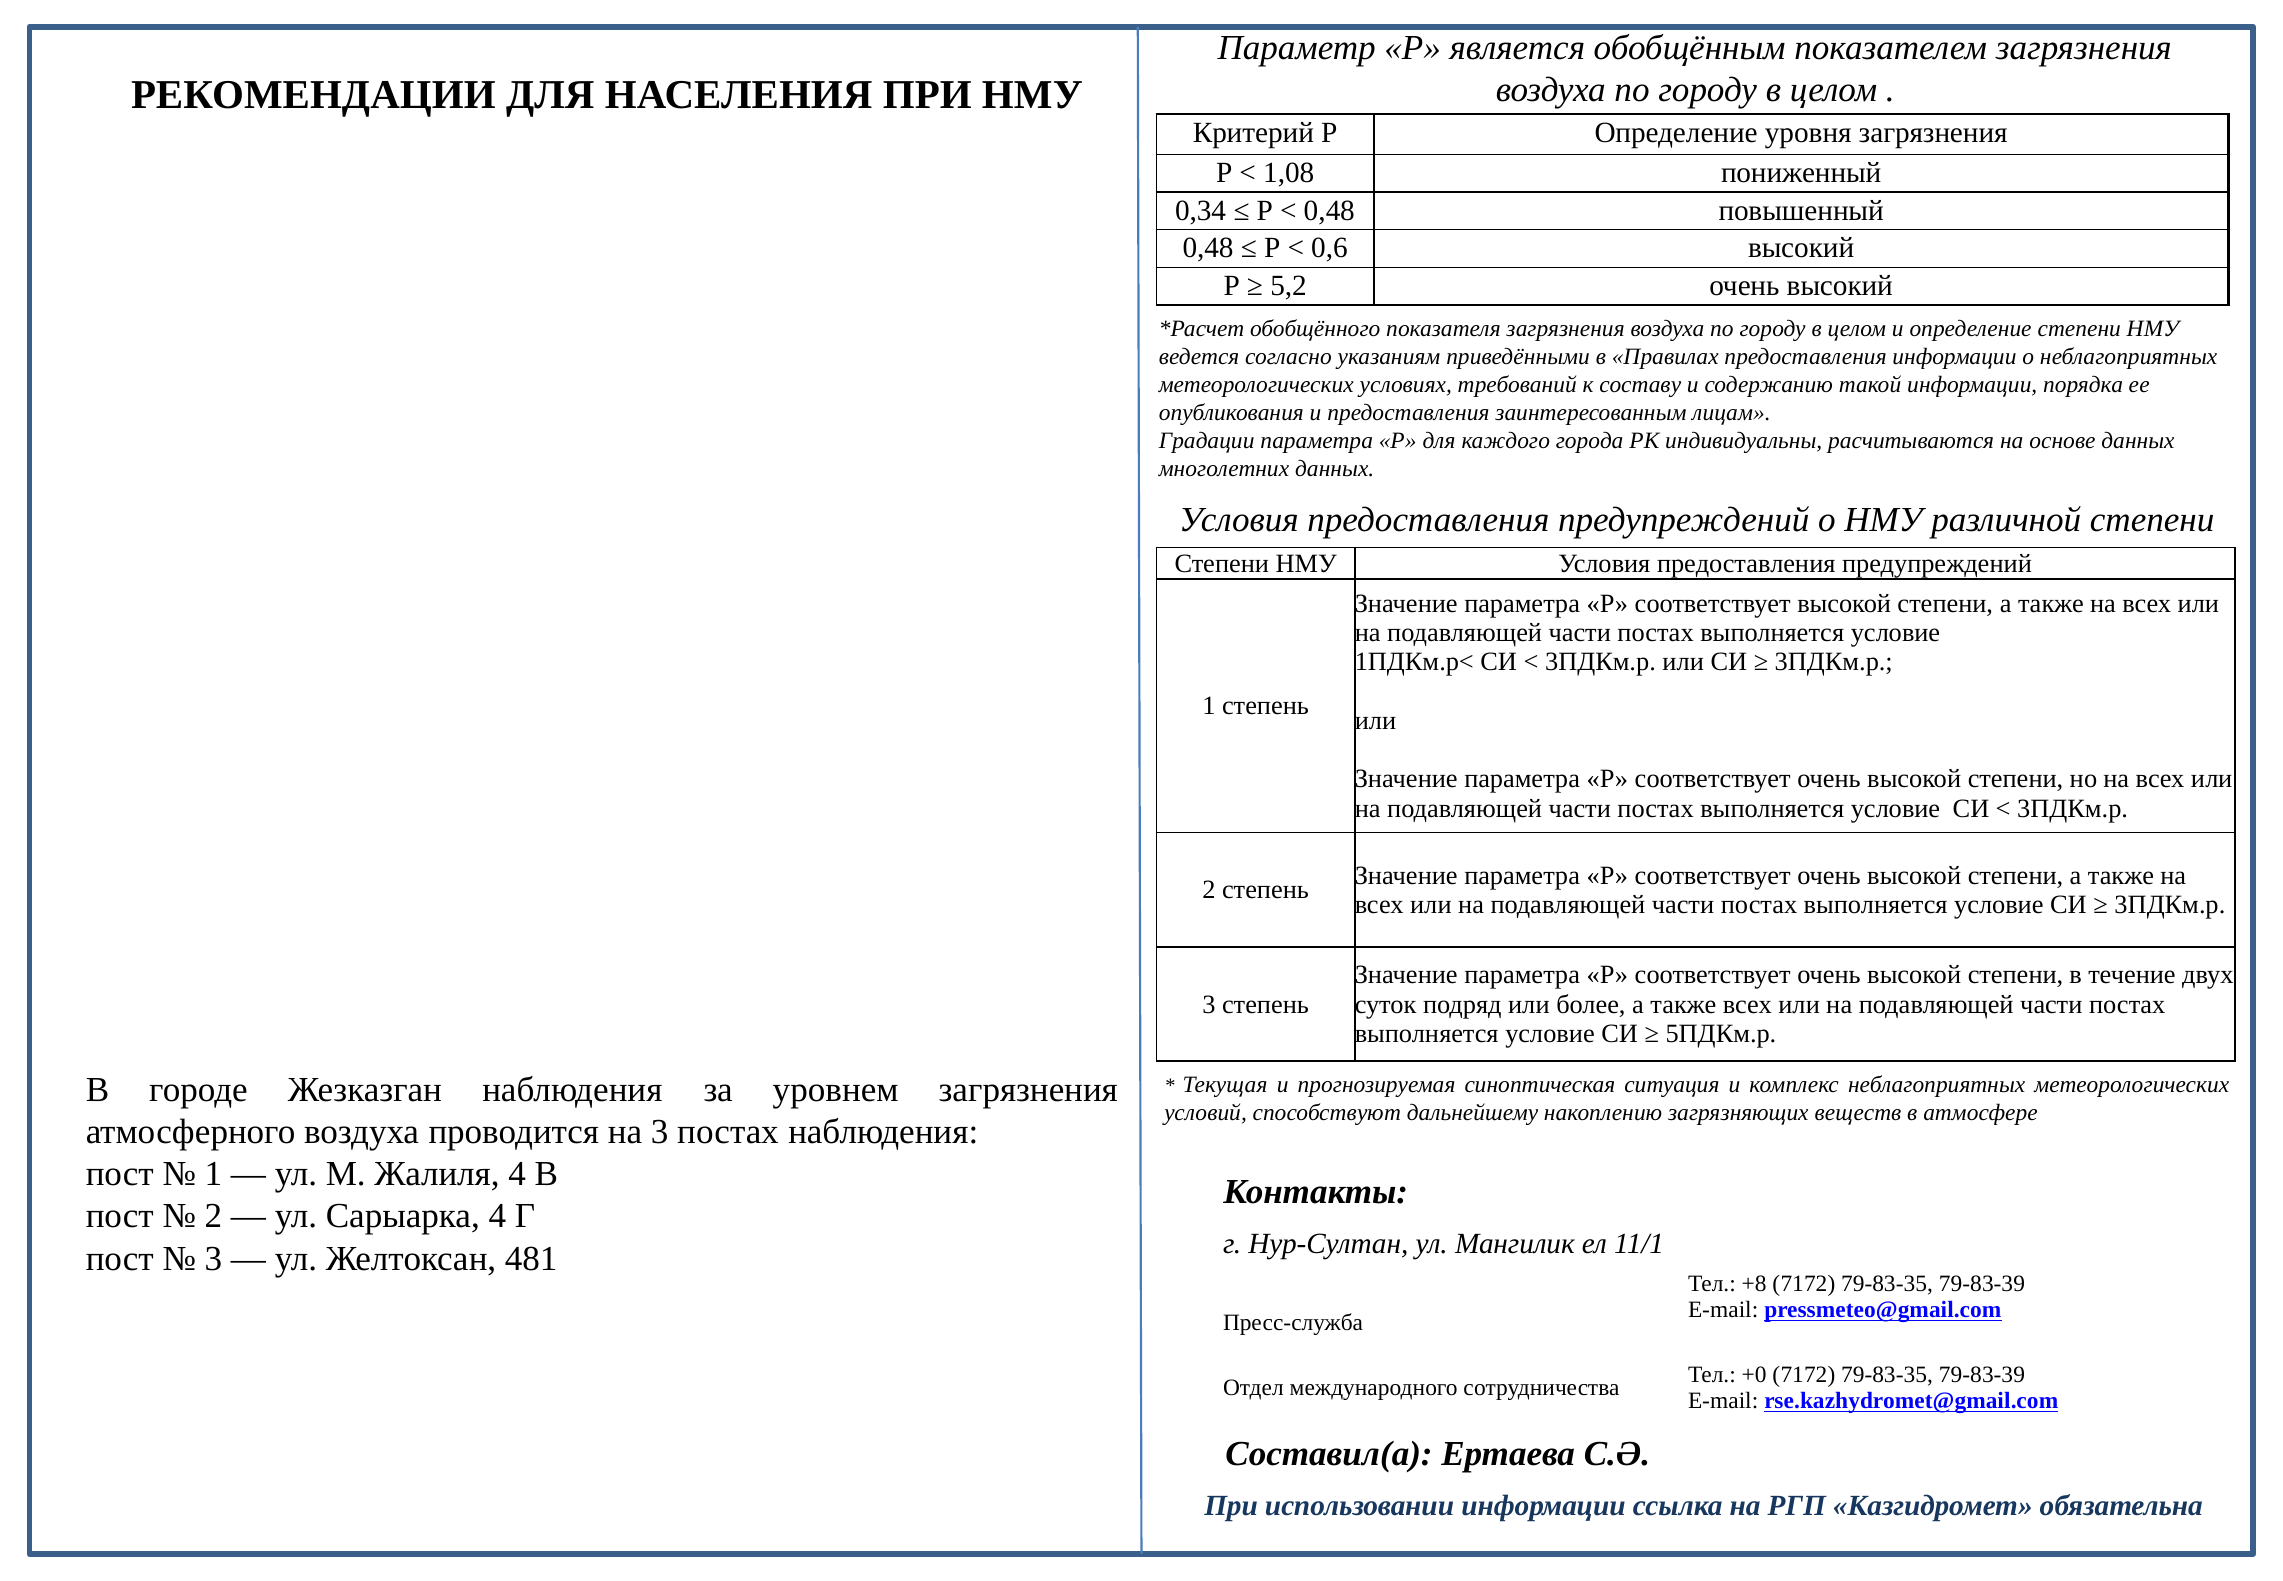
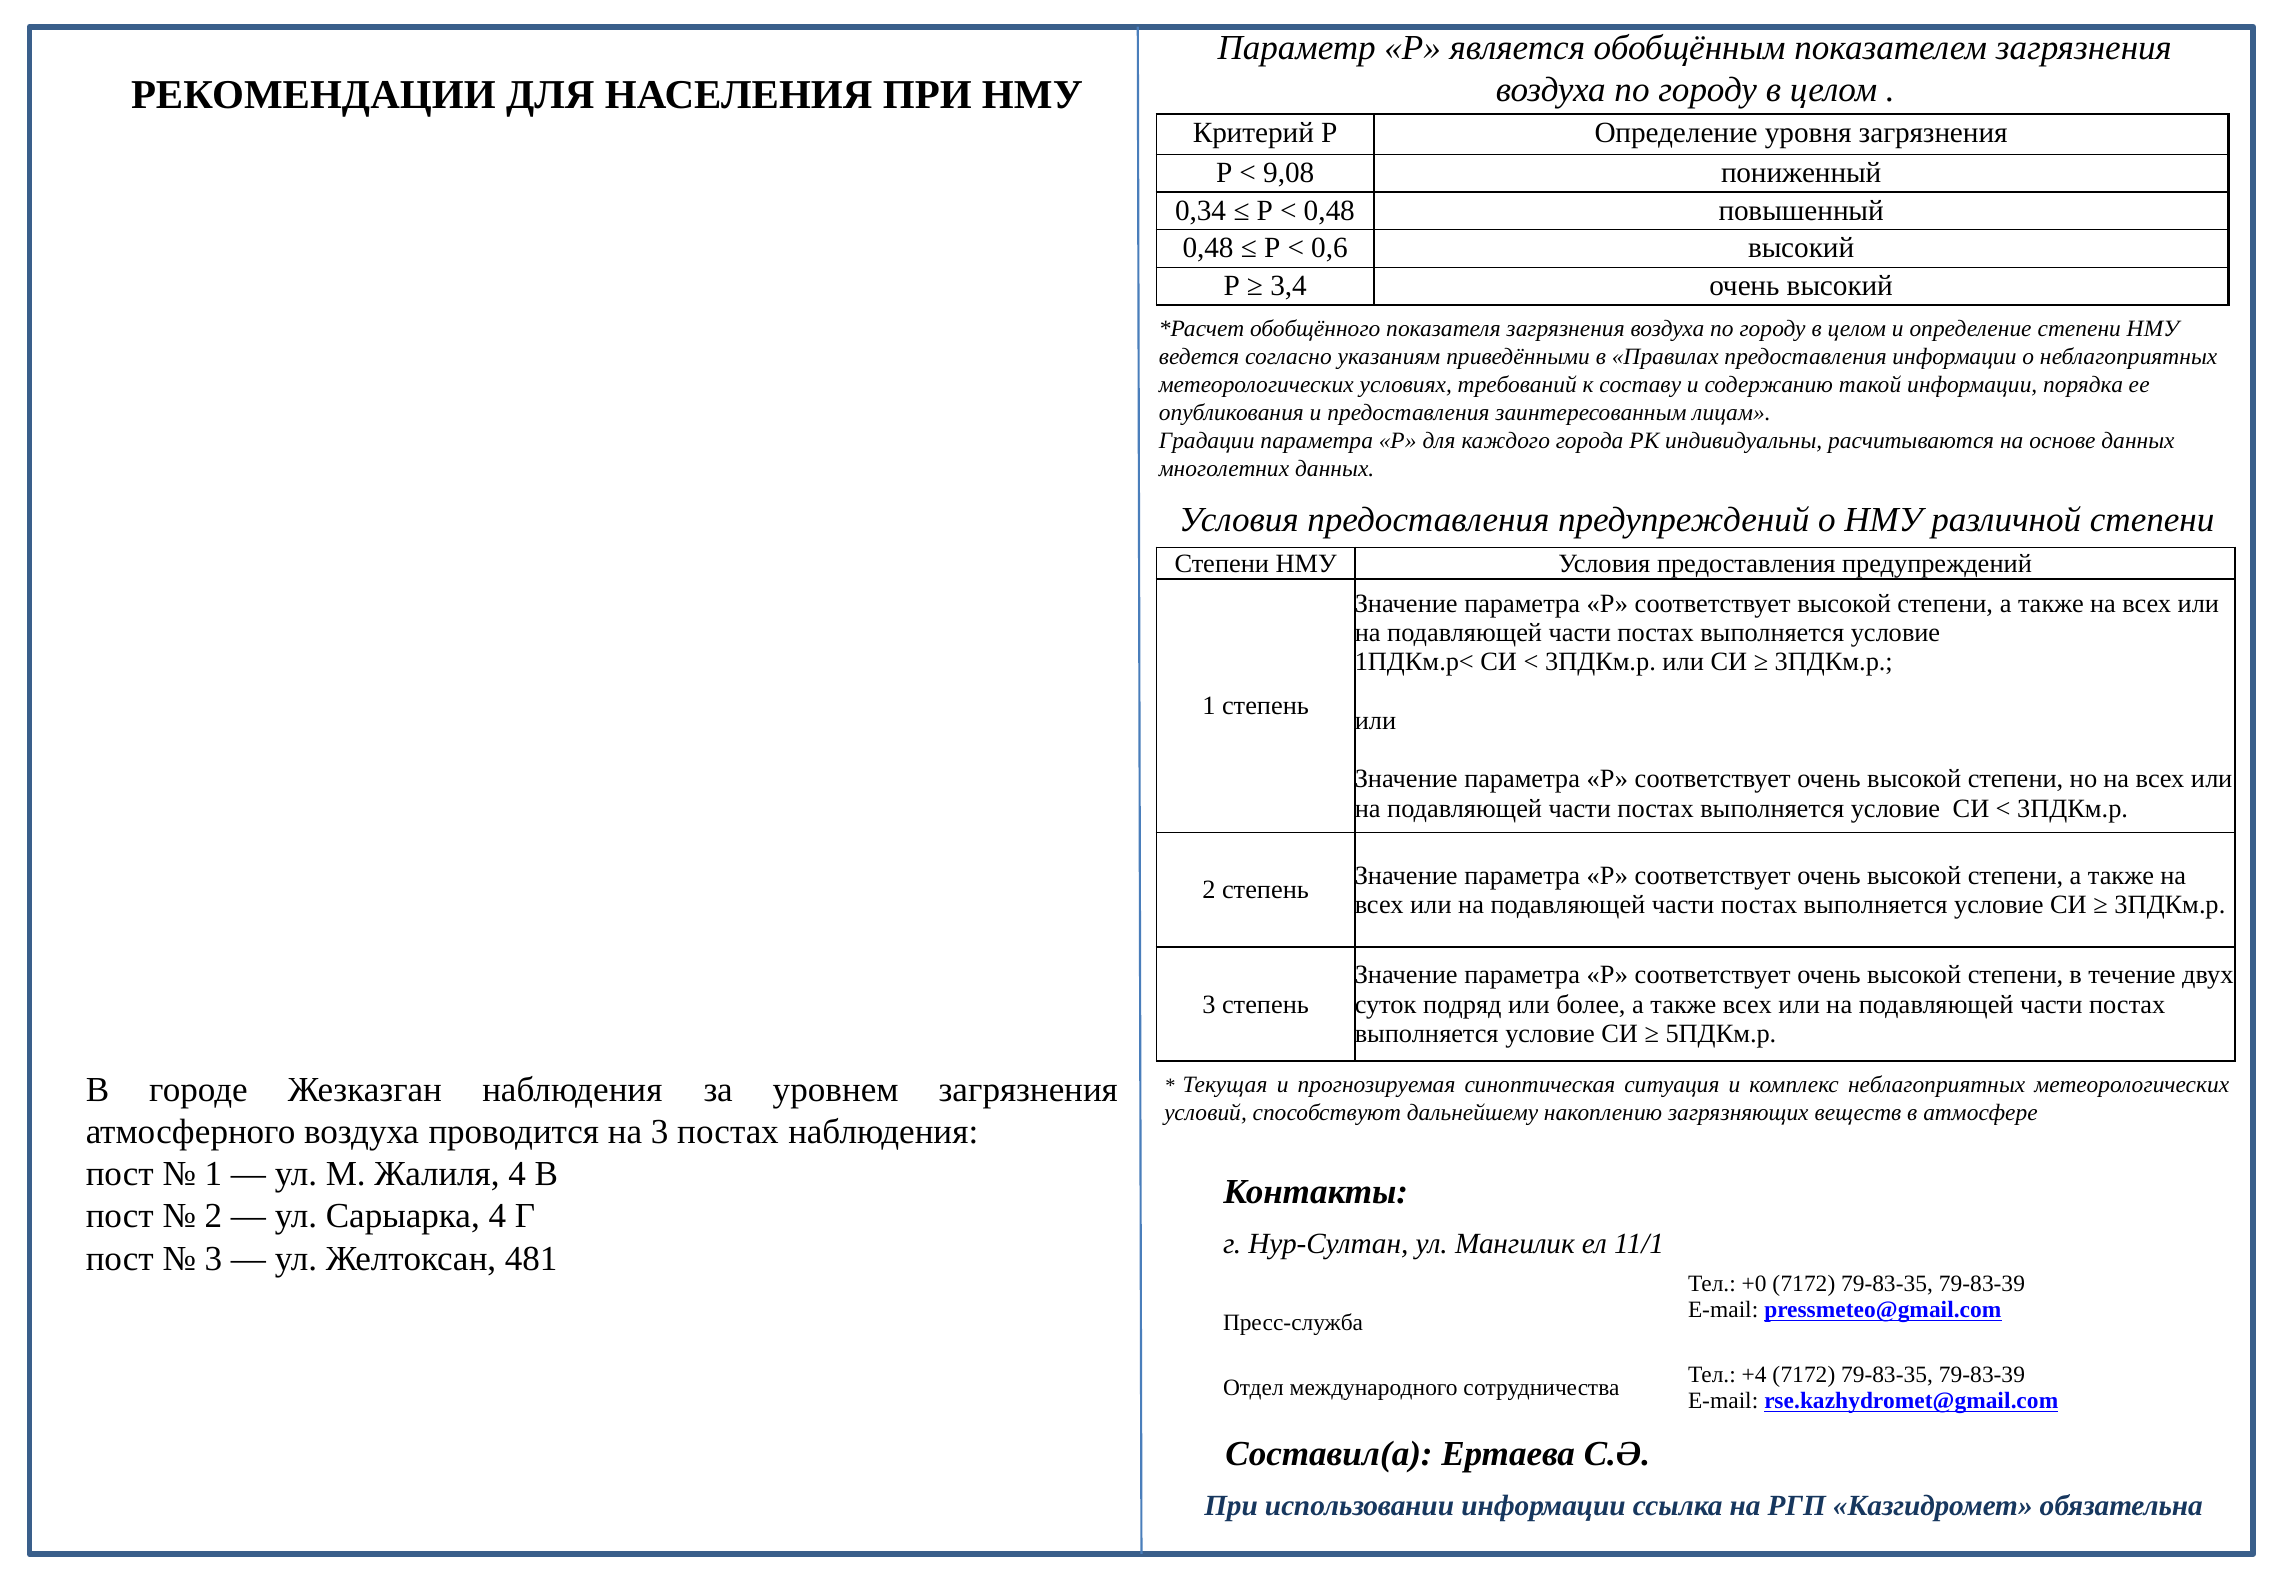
1,08: 1,08 -> 9,08 (1289, 173)
5,2: 5,2 -> 3,4 (1289, 286)
+8: +8 -> +0 (1754, 1283)
+0: +0 -> +4 (1754, 1375)
